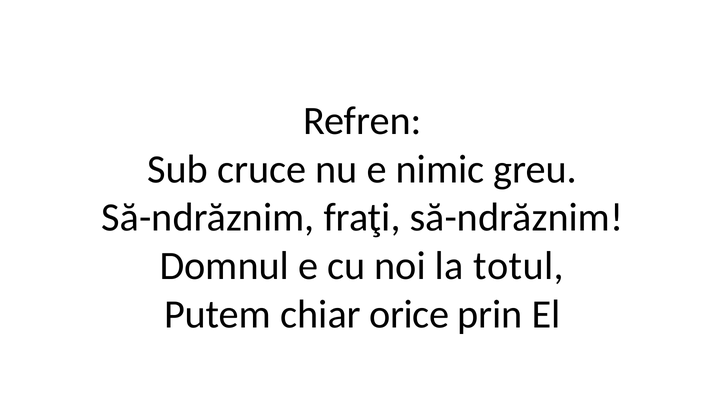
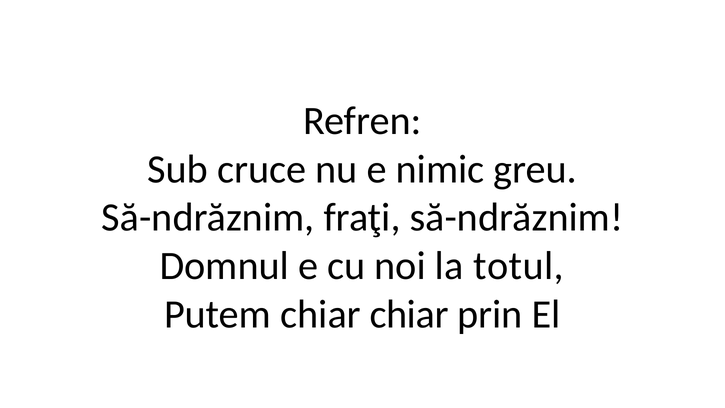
chiar orice: orice -> chiar (409, 314)
